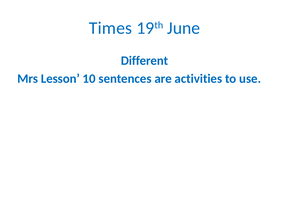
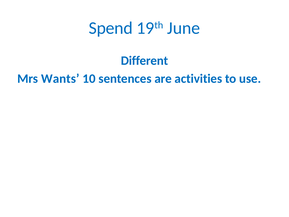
Times: Times -> Spend (111, 28)
Lesson: Lesson -> Wants (60, 79)
